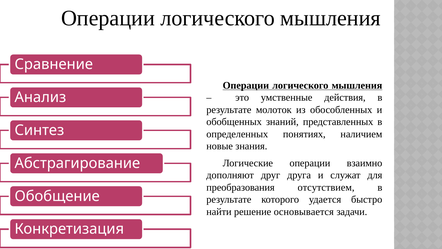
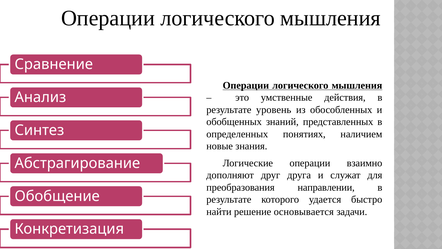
молоток: молоток -> уровень (274, 110)
отсутствием: отсутствием -> направлении (326, 187)
